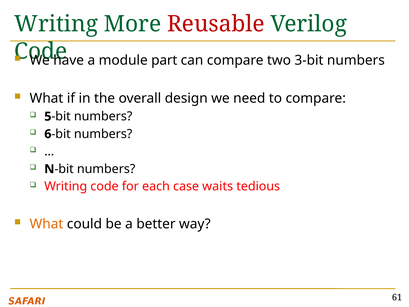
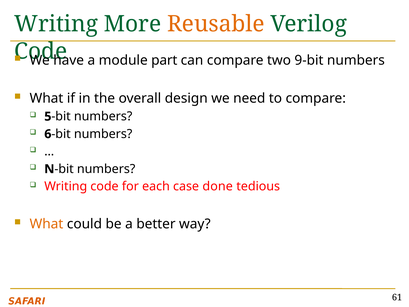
Reusable colour: red -> orange (216, 24)
3-bit: 3-bit -> 9-bit (309, 60)
waits: waits -> done (218, 186)
